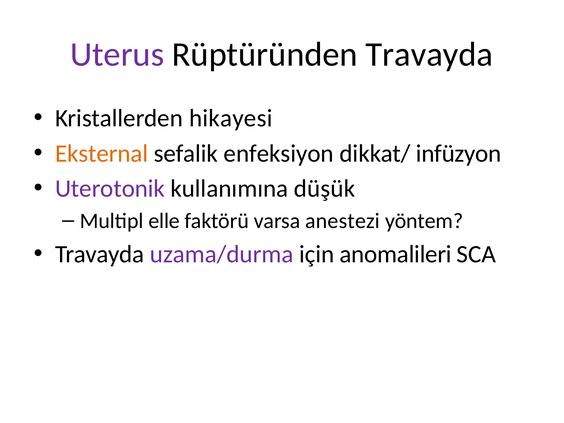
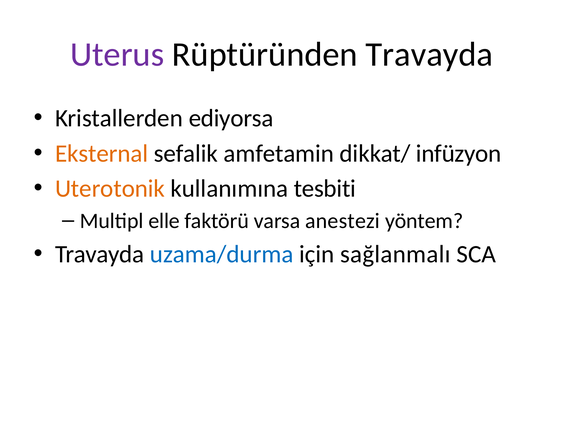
hikayesi: hikayesi -> ediyorsa (231, 118)
enfeksiyon: enfeksiyon -> amfetamin (279, 153)
Uterotonik colour: purple -> orange (110, 189)
düşük: düşük -> tesbiti (325, 189)
uzama/durma colour: purple -> blue (222, 254)
anomalileri: anomalileri -> sağlanmalı (395, 254)
